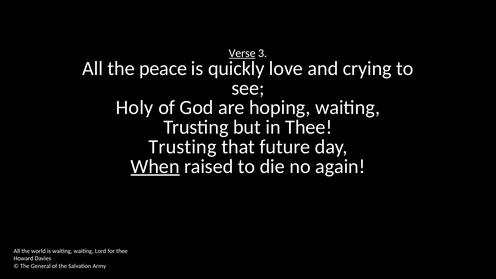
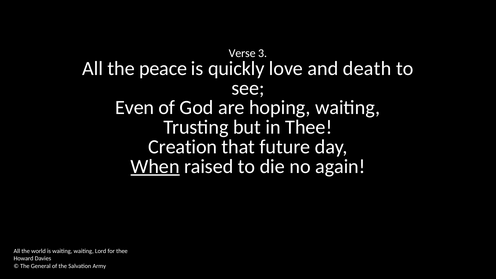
Verse underline: present -> none (242, 53)
crying: crying -> death (367, 68)
Holy: Holy -> Even (135, 108)
Trusting: Trusting -> Creation (183, 147)
